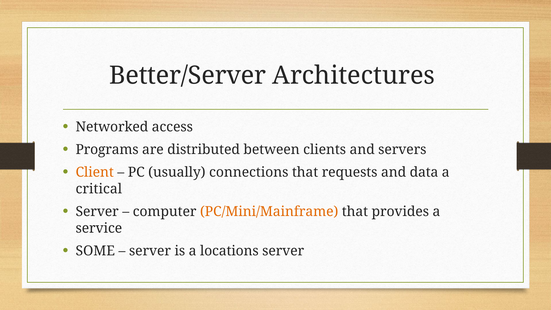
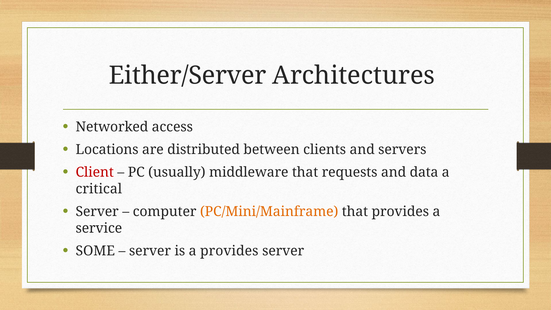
Better/Server: Better/Server -> Either/Server (188, 76)
Programs: Programs -> Locations (107, 150)
Client colour: orange -> red (95, 172)
connections: connections -> middleware (249, 172)
a locations: locations -> provides (229, 251)
